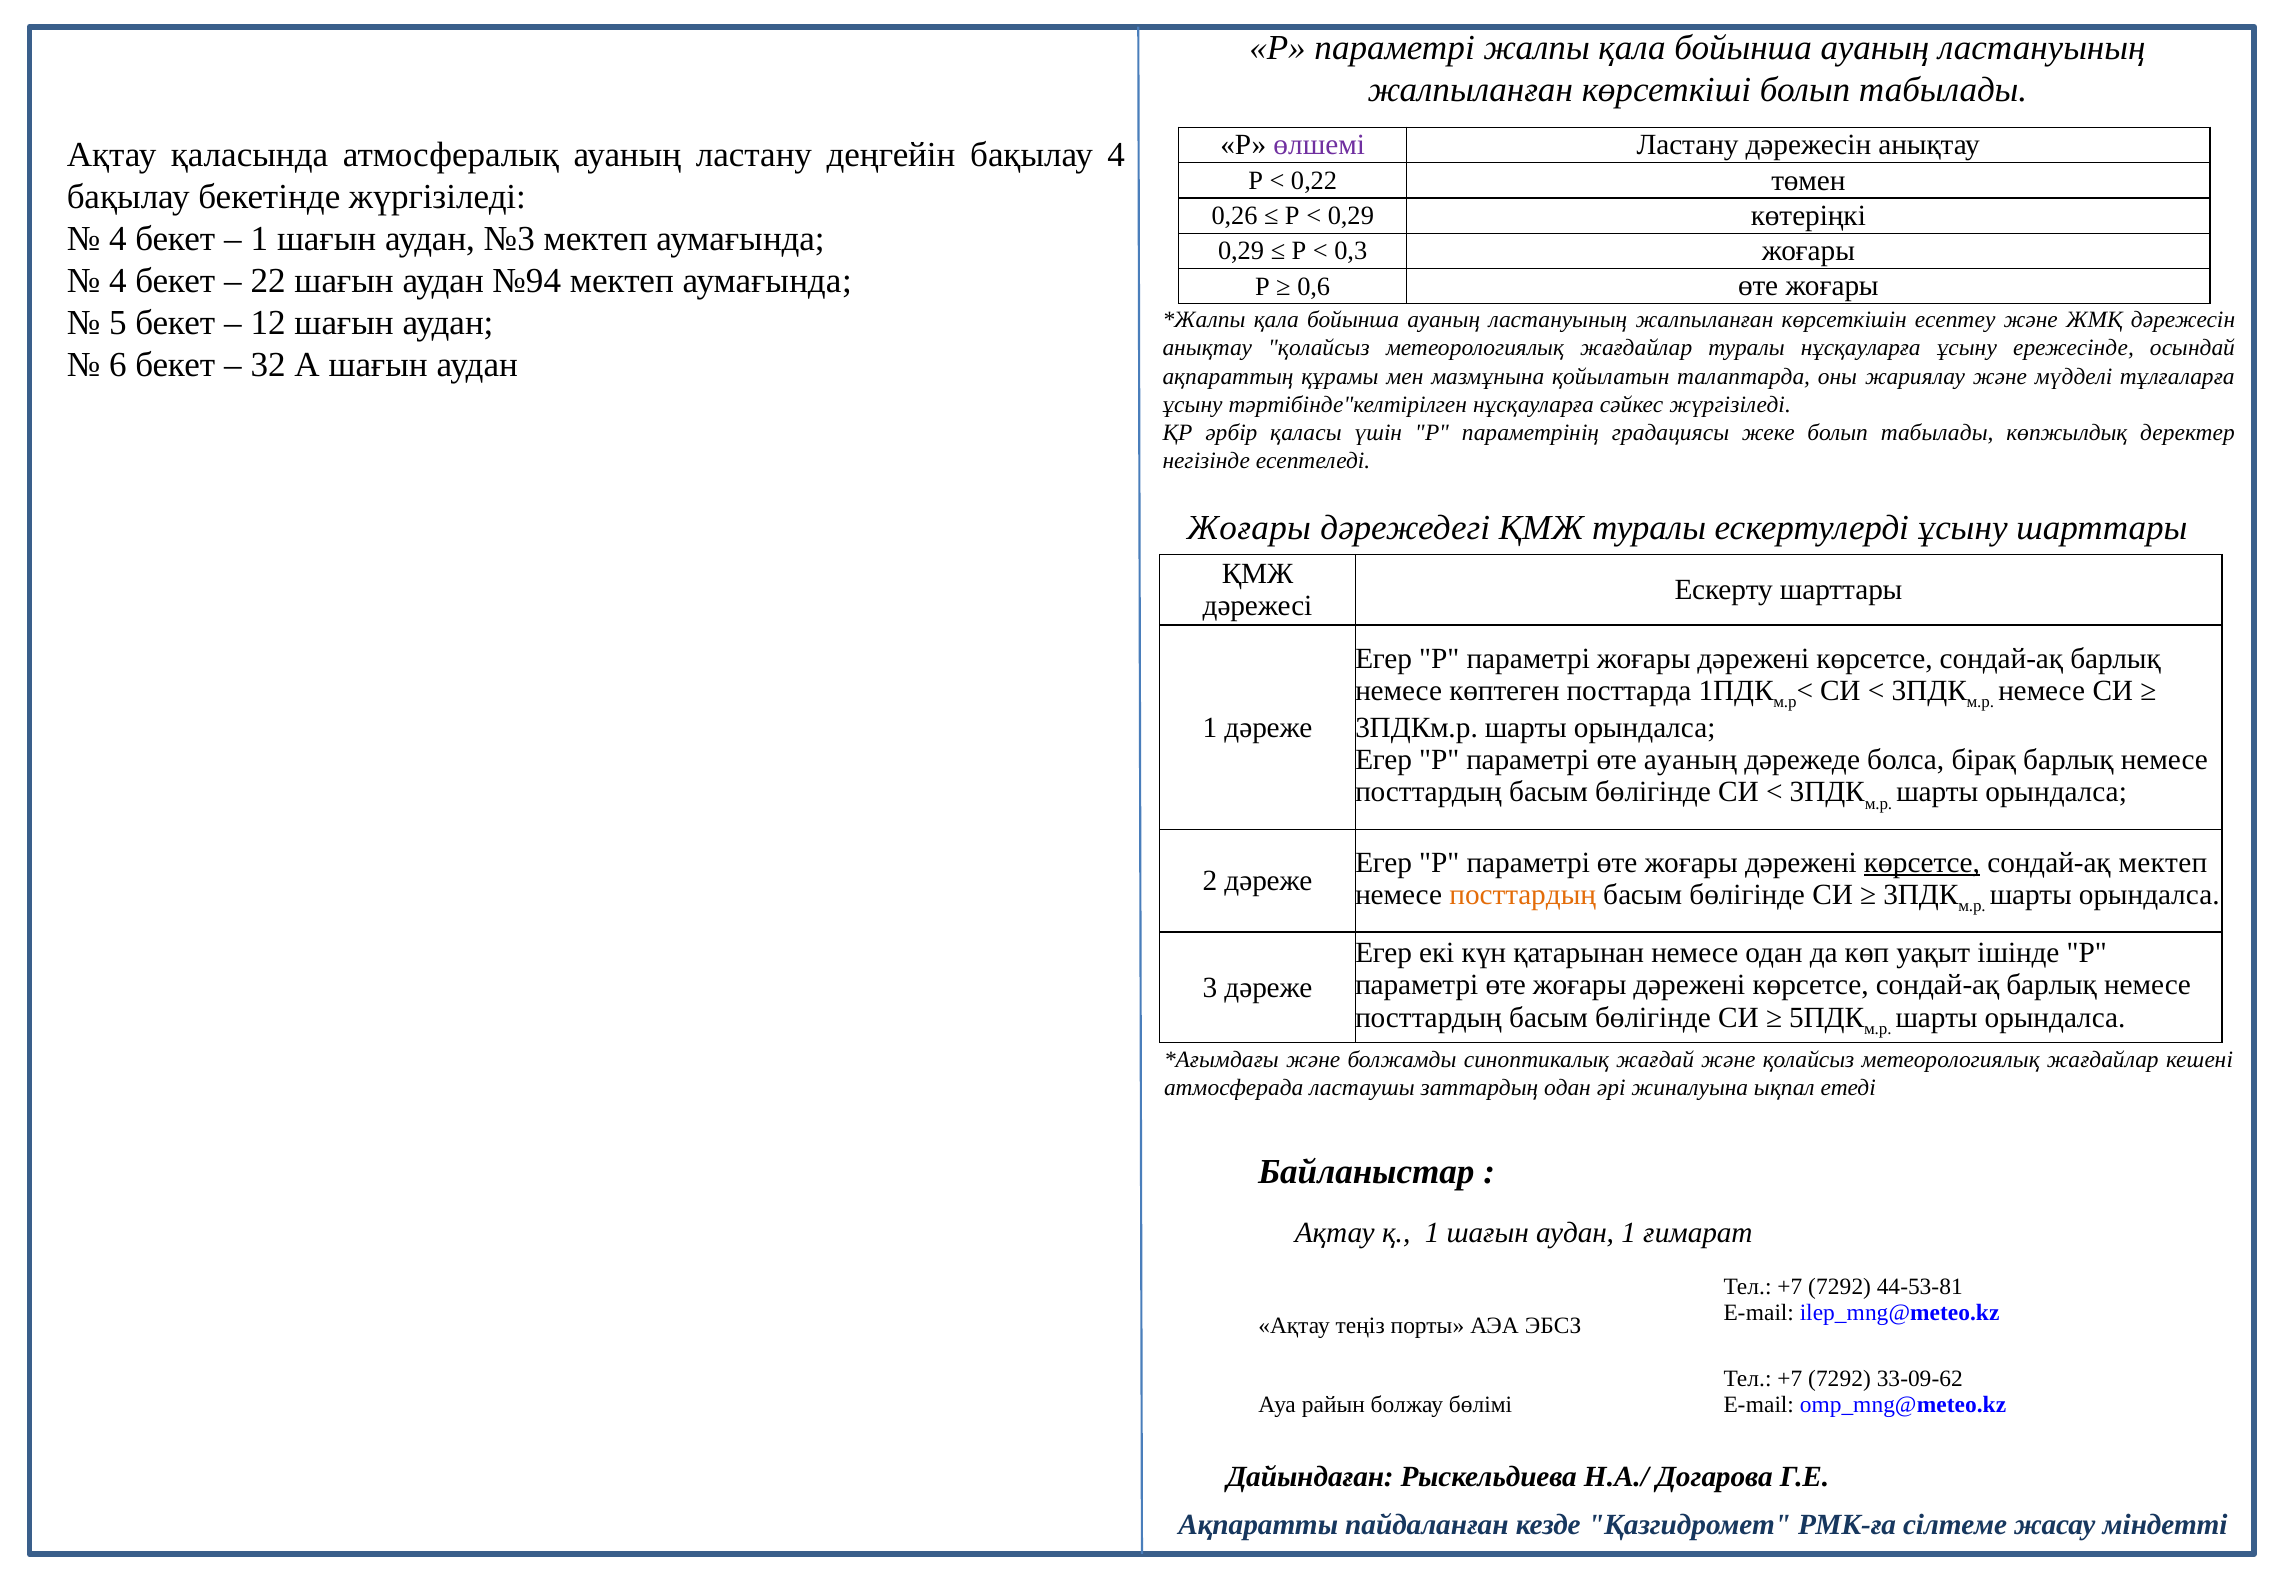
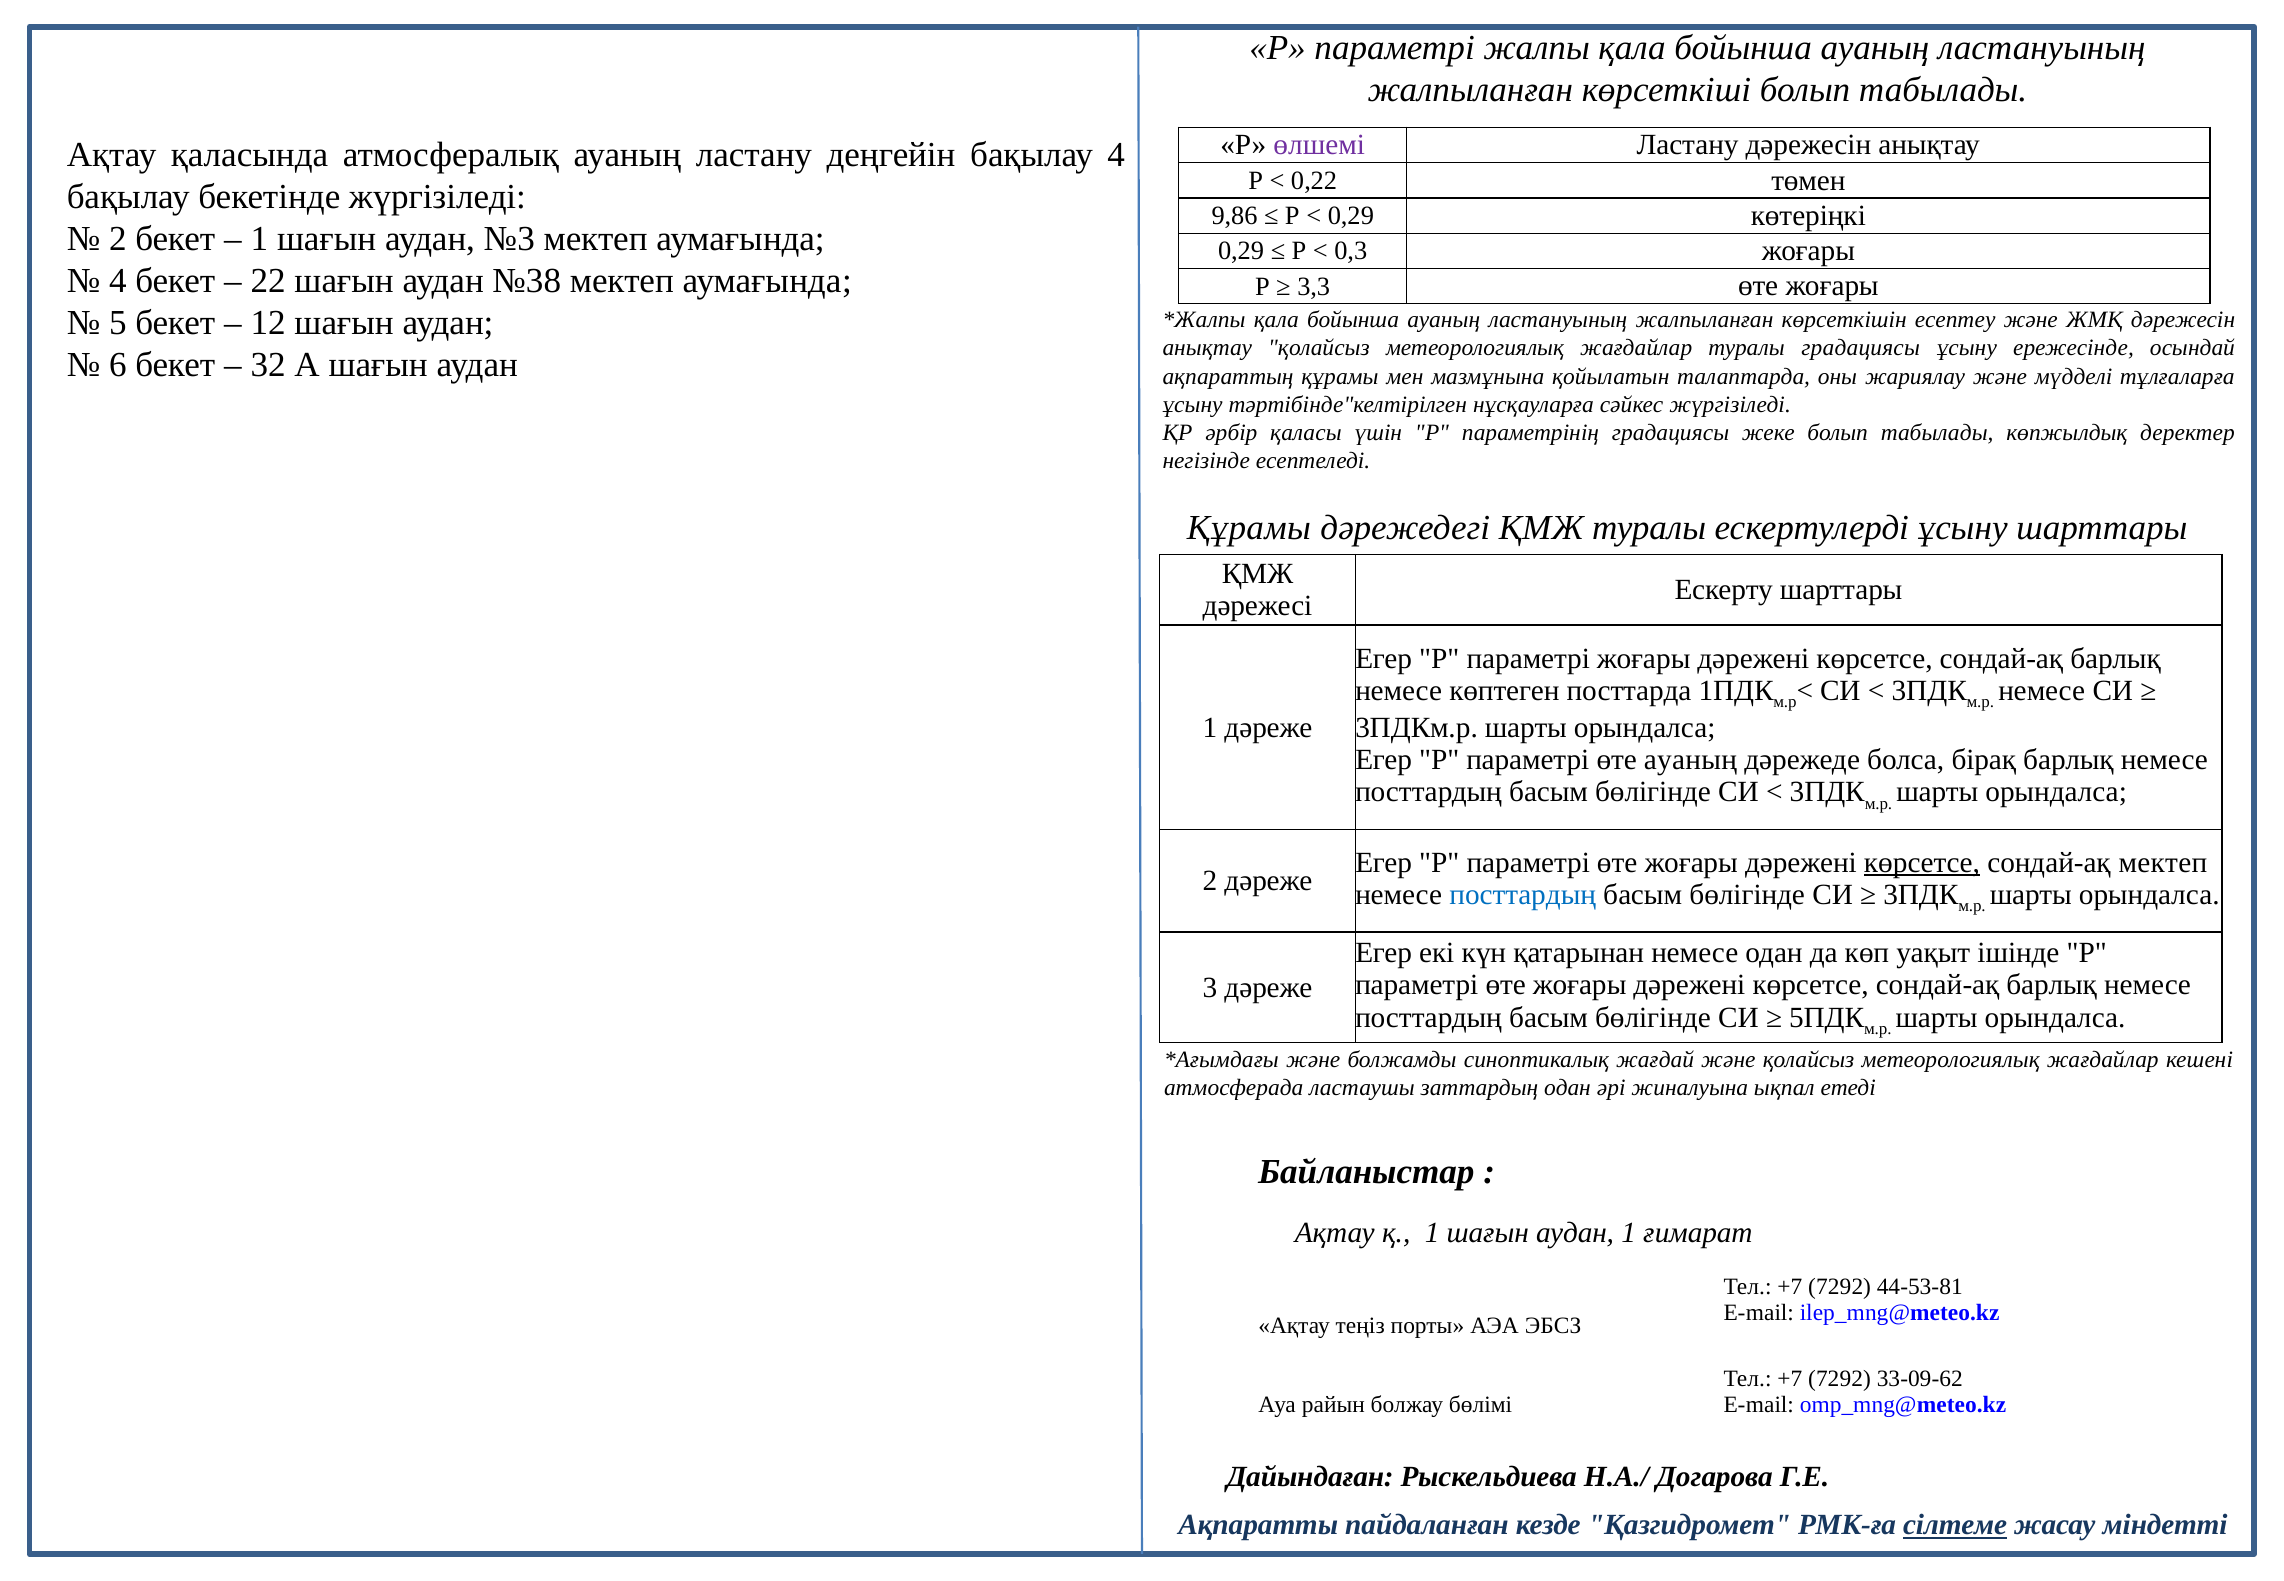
0,26: 0,26 -> 9,86 (1235, 216)
4: 4 -> 2 (118, 239)
№94: №94 -> №38 (527, 281)
0,6: 0,6 -> 3,3 (1314, 286)
туралы нұсқауларға: нұсқауларға -> градациясы (1861, 348)
Жоғары: Жоғары -> Құрамы (1249, 528)
посттардың colour: orange -> blue (1523, 895)
сілтеме underline: none -> present (1955, 1525)
